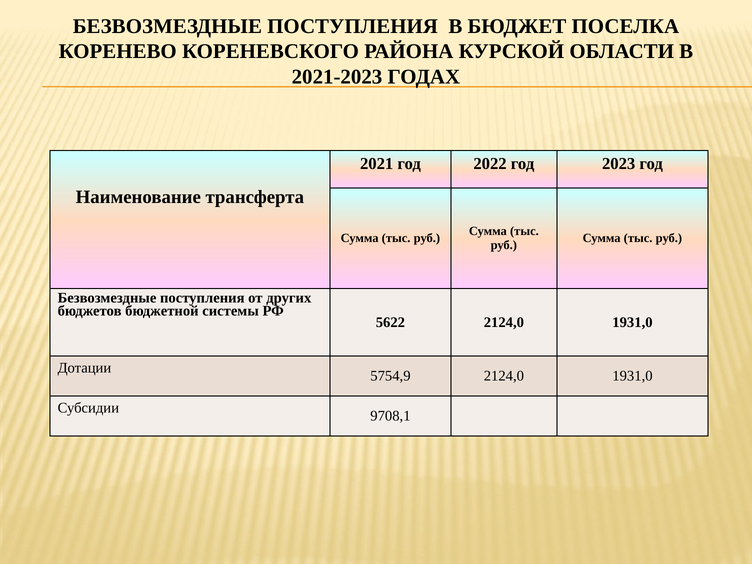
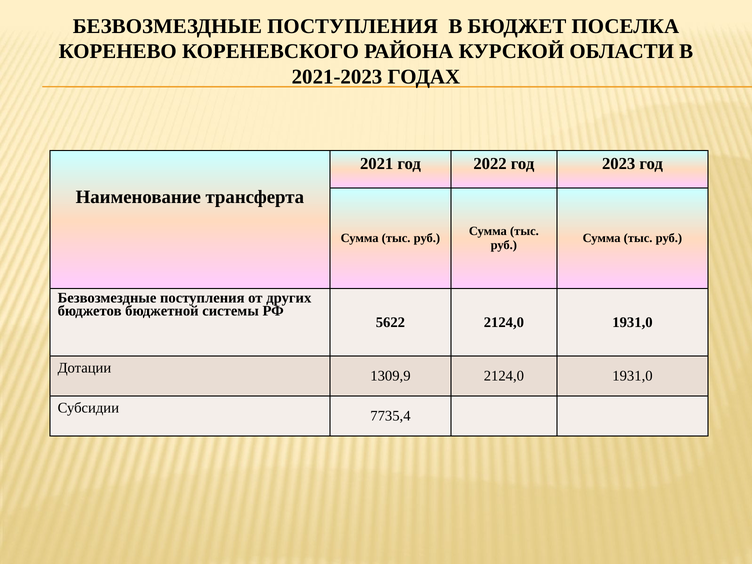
5754,9: 5754,9 -> 1309,9 (390, 376)
9708,1: 9708,1 -> 7735,4 (390, 416)
